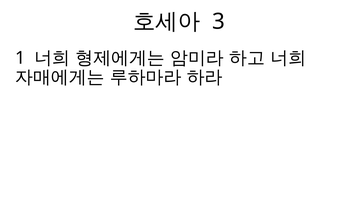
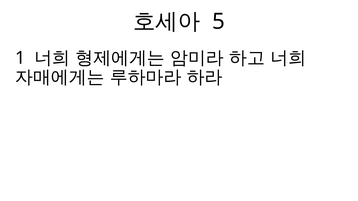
3: 3 -> 5 (219, 22)
